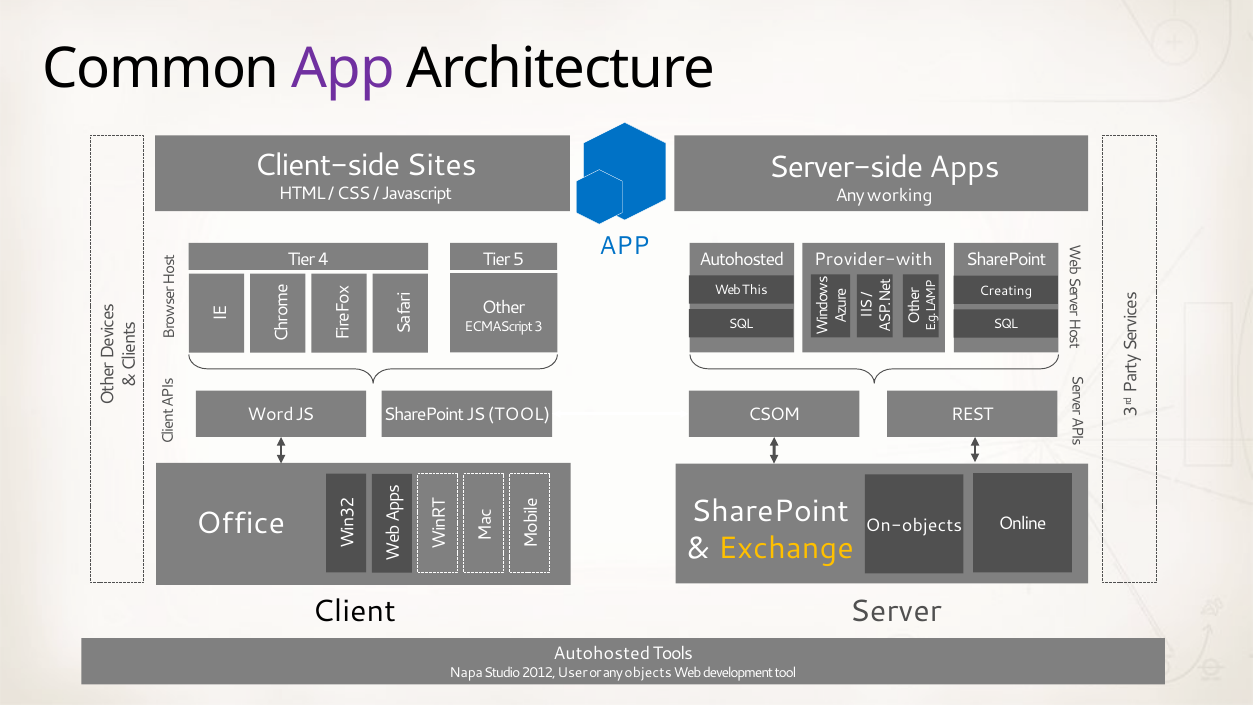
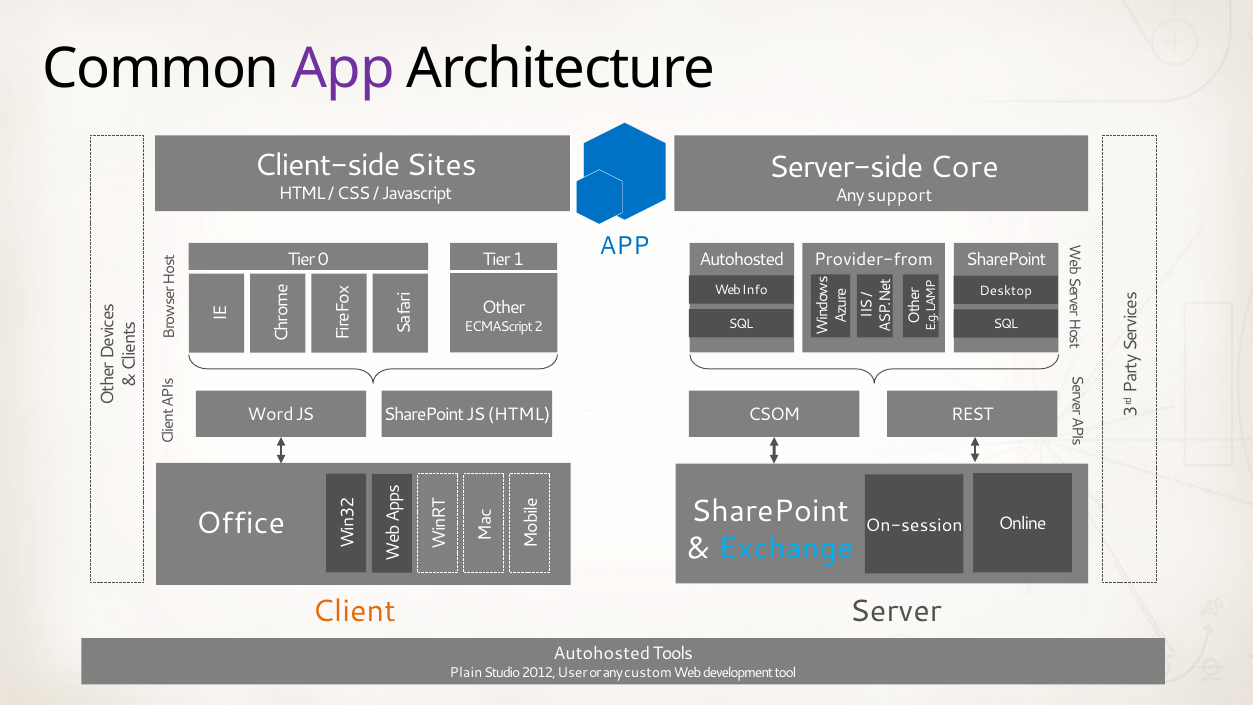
Apps: Apps -> Core (964, 167)
working: working -> support (900, 196)
4: 4 -> 0 (323, 259)
5: 5 -> 1 (519, 259)
Provider-with: Provider-with -> Provider-from (874, 259)
This: This -> Info (755, 290)
Creating: Creating -> Desktop (1006, 291)
ECMAScript 3: 3 -> 2 (539, 327)
JS TOOL: TOOL -> HTML (519, 415)
On-objects: On-objects -> On-session (914, 525)
Exchange colour: yellow -> light blue (786, 548)
Client colour: black -> orange (354, 611)
Napa: Napa -> Plain (466, 673)
objects: objects -> custom (648, 673)
